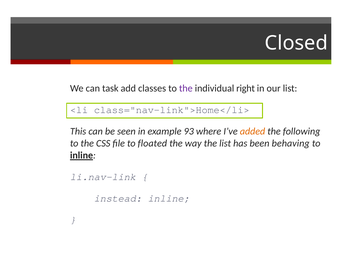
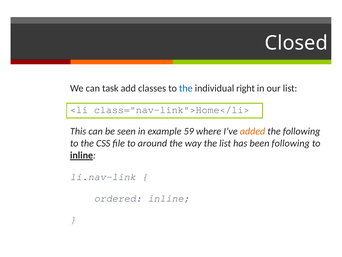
the colour: purple -> blue (186, 88)
93: 93 -> 59 (189, 131)
floated: floated -> around (152, 143)
been behaving: behaving -> following (291, 143)
instead: instead -> ordered (118, 198)
